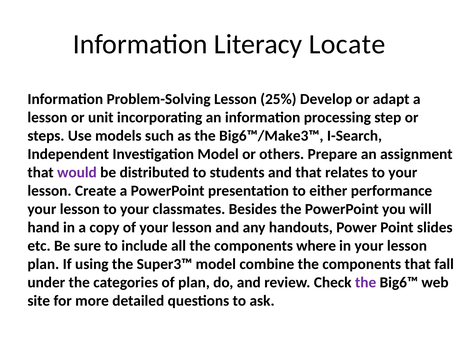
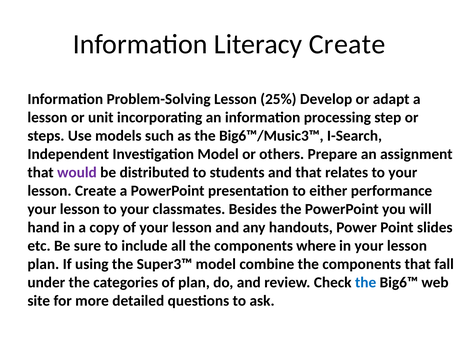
Literacy Locate: Locate -> Create (347, 44)
Big6™/Make3™: Big6™/Make3™ -> Big6™/Music3™ (271, 136)
the colour: purple -> blue (366, 283)
